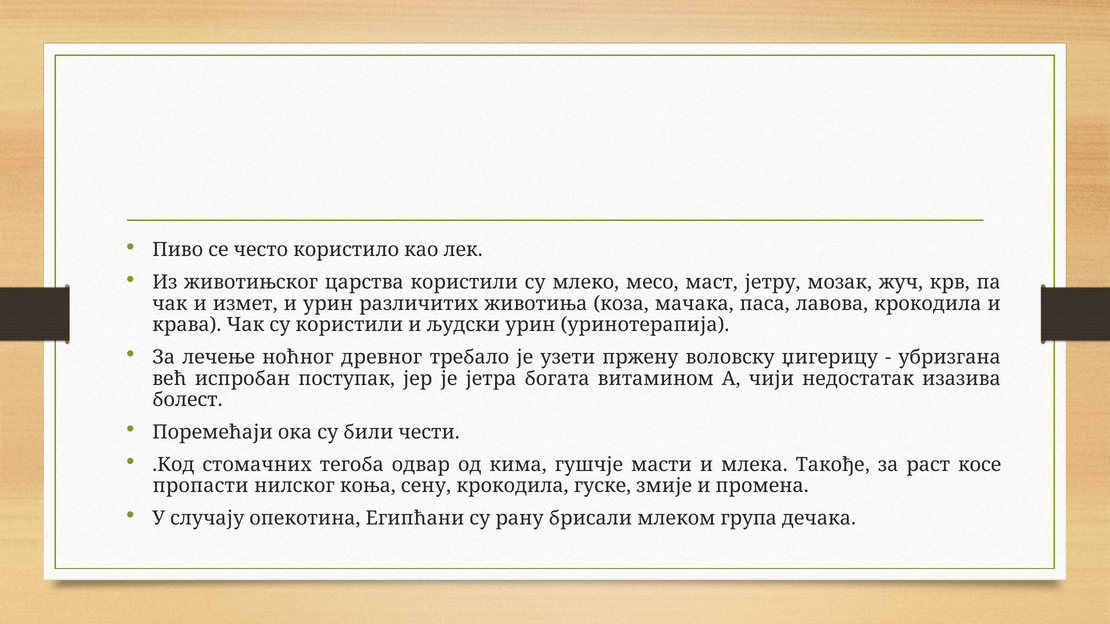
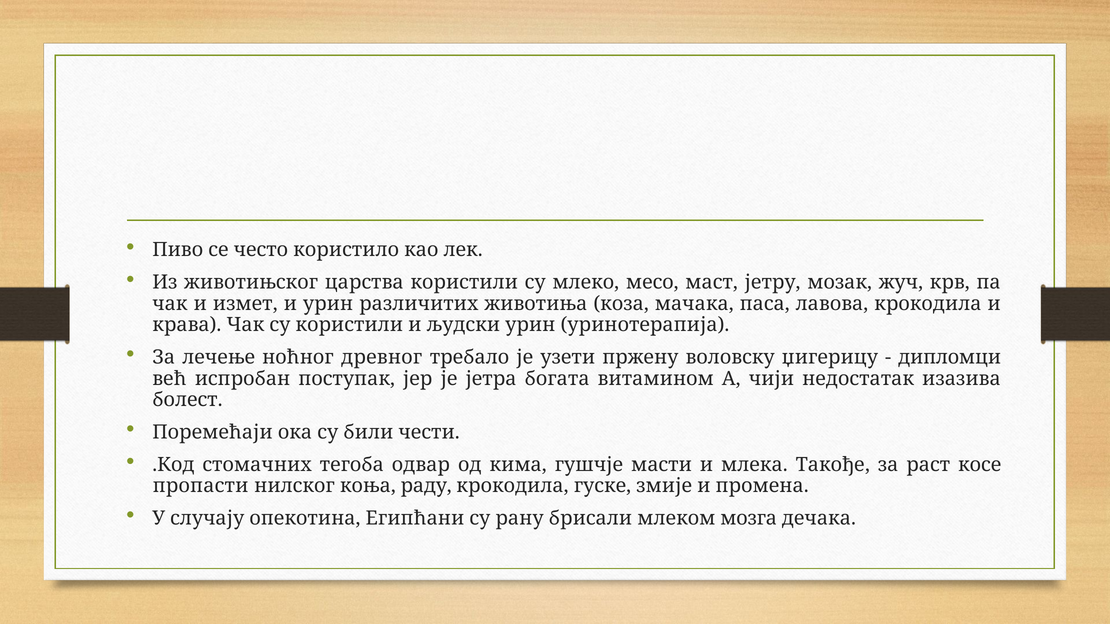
убризгана: убризгана -> дипломци (950, 358)
сену: сену -> раду (426, 486)
група: група -> мозга (749, 519)
